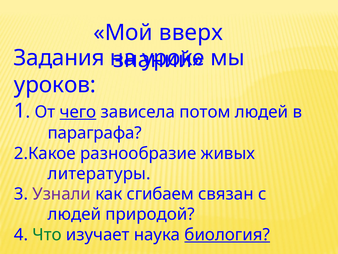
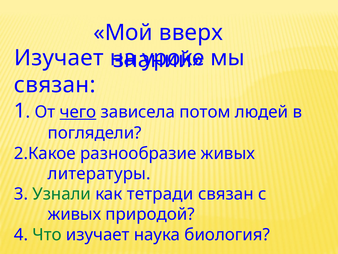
Задания: Задания -> Изучает (59, 58)
уроков: уроков -> связан (55, 85)
параграфа: параграфа -> поглядели (95, 133)
Узнали colour: purple -> green (62, 194)
сгибаем: сгибаем -> тетради (160, 194)
людей: людей -> живых (74, 214)
биология underline: present -> none (227, 234)
